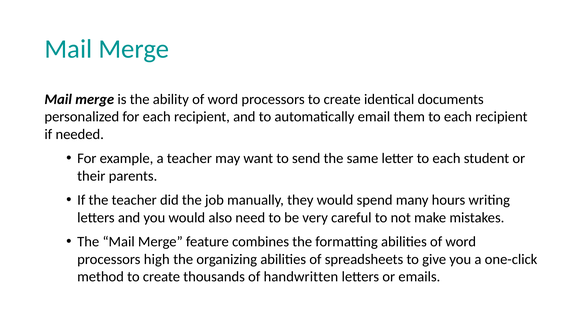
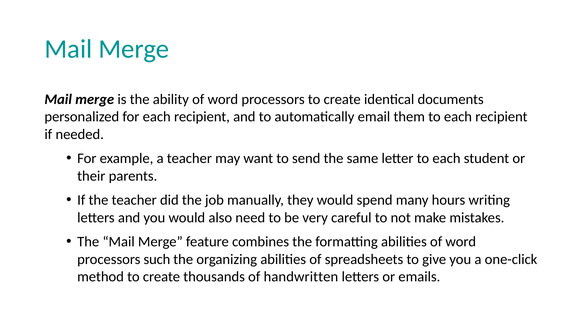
high: high -> such (157, 259)
